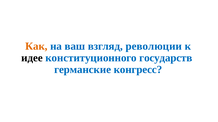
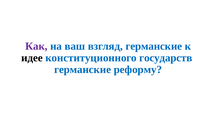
Как colour: orange -> purple (36, 46)
взгляд революции: революции -> германские (154, 46)
конгресс: конгресс -> реформу (138, 70)
